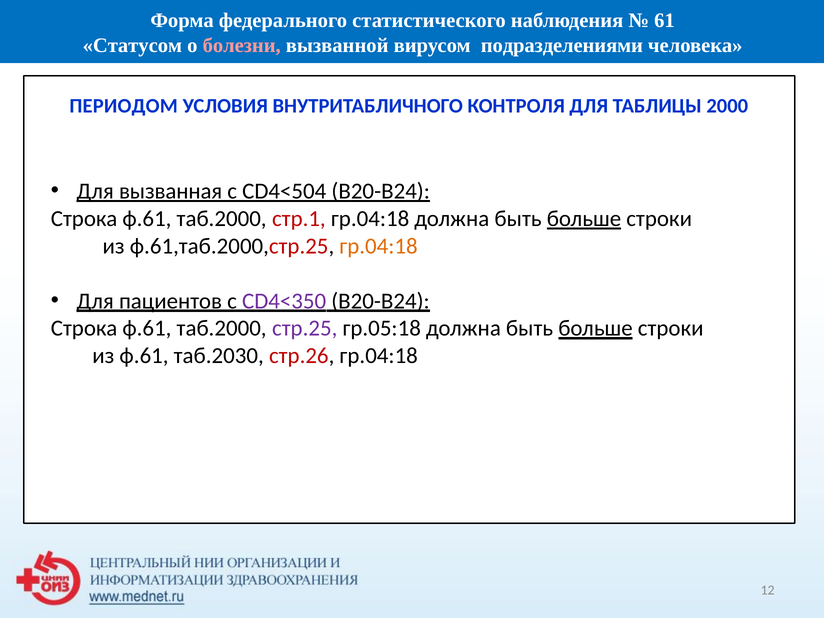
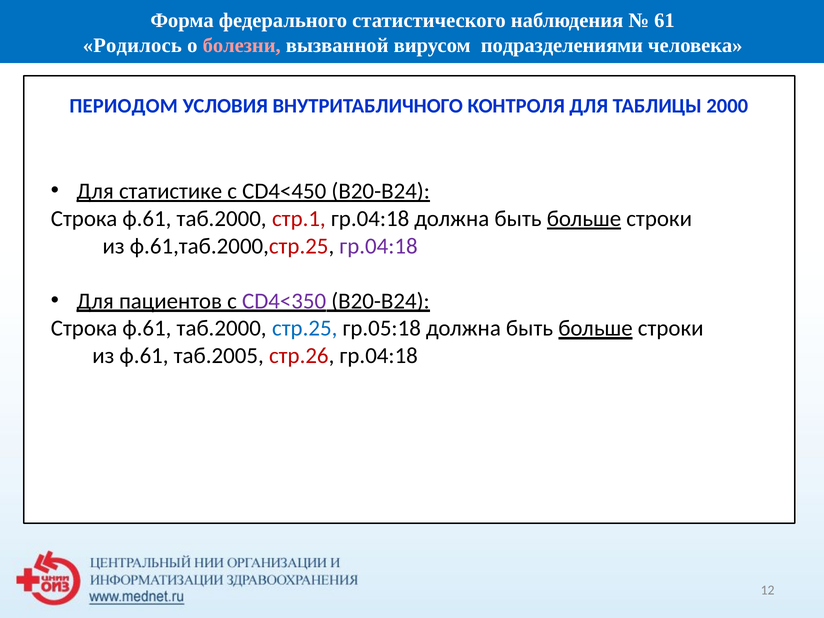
Статусом: Статусом -> Родилось (132, 45)
вызванная: вызванная -> статистике (171, 191)
CD4<504: CD4<504 -> CD4<450 (284, 191)
гр.04:18 colour: orange -> purple (379, 246)
стр.25 colour: purple -> blue (305, 328)
таб.2030: таб.2030 -> таб.2005 (219, 356)
